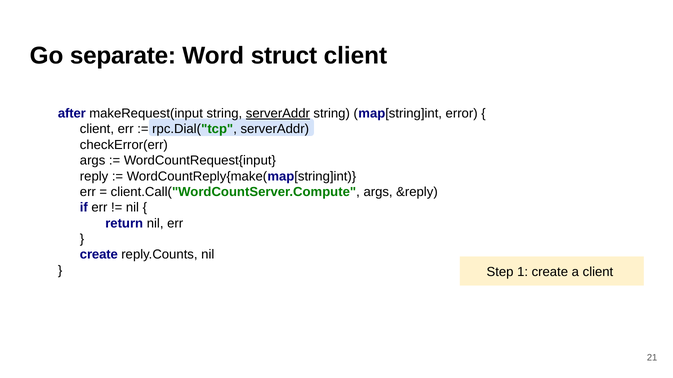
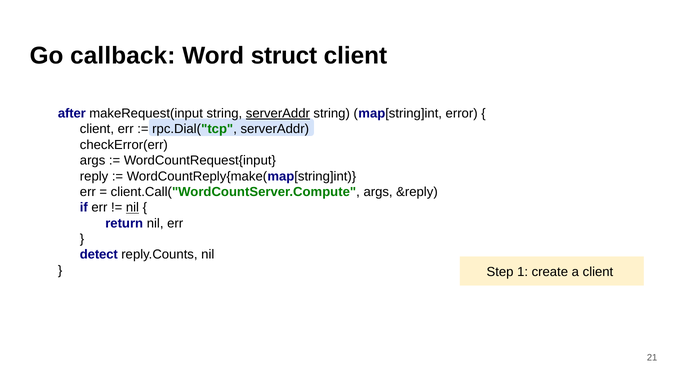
separate: separate -> callback (123, 56)
nil underline: none -> present (132, 208)
create: create -> detect (99, 255)
